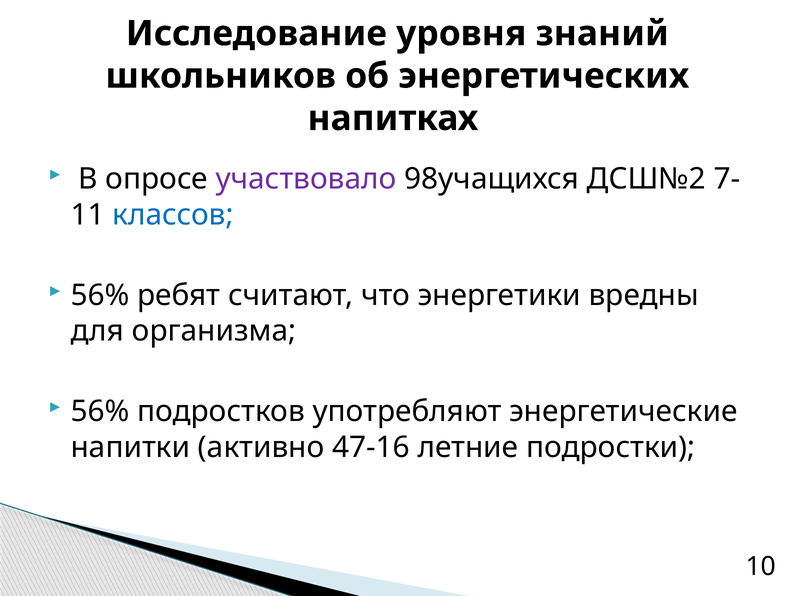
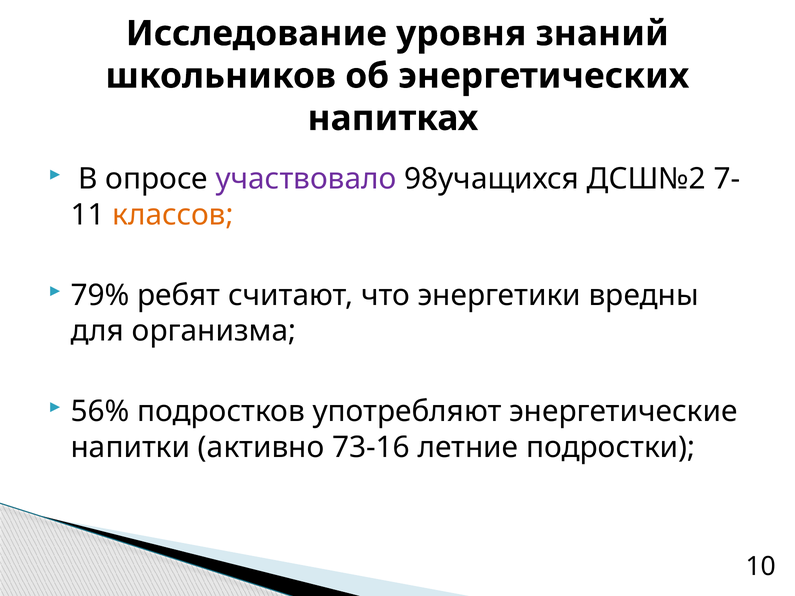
классов colour: blue -> orange (173, 215)
56%: 56% -> 79% (100, 295)
47-16: 47-16 -> 73-16 (371, 447)
